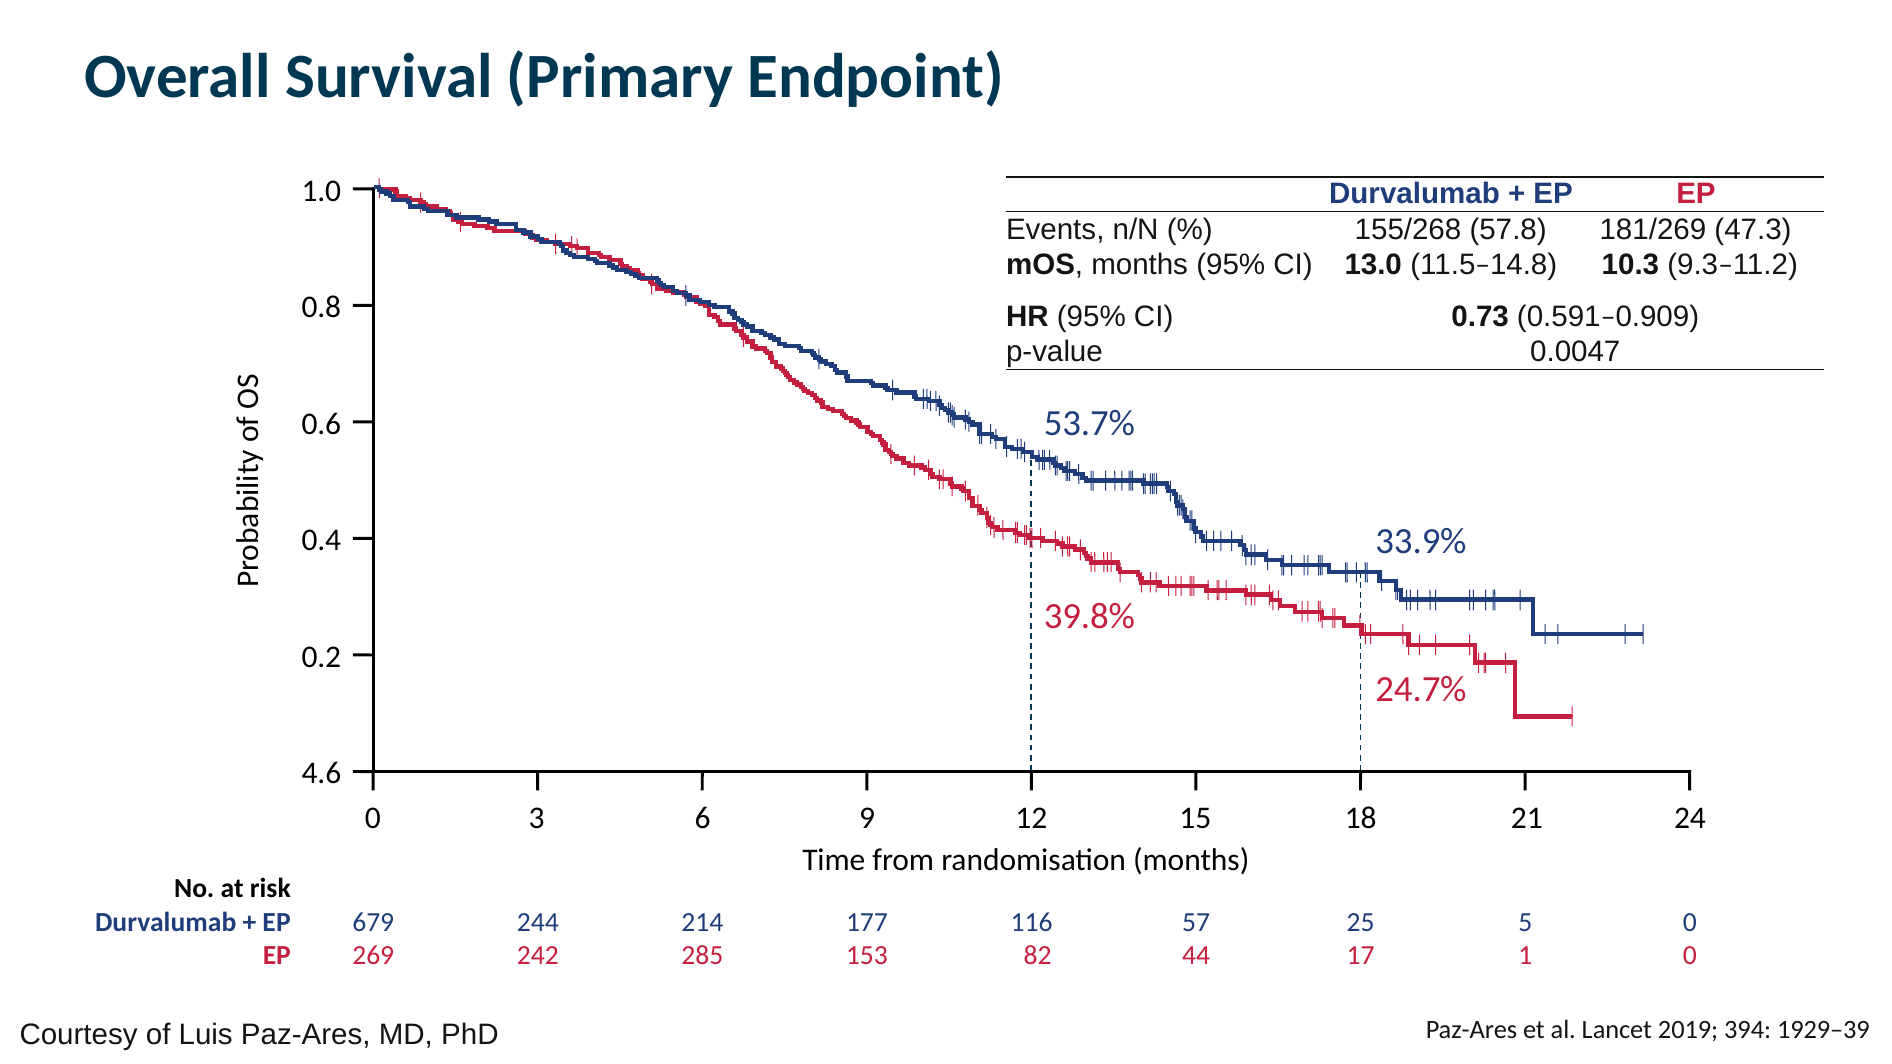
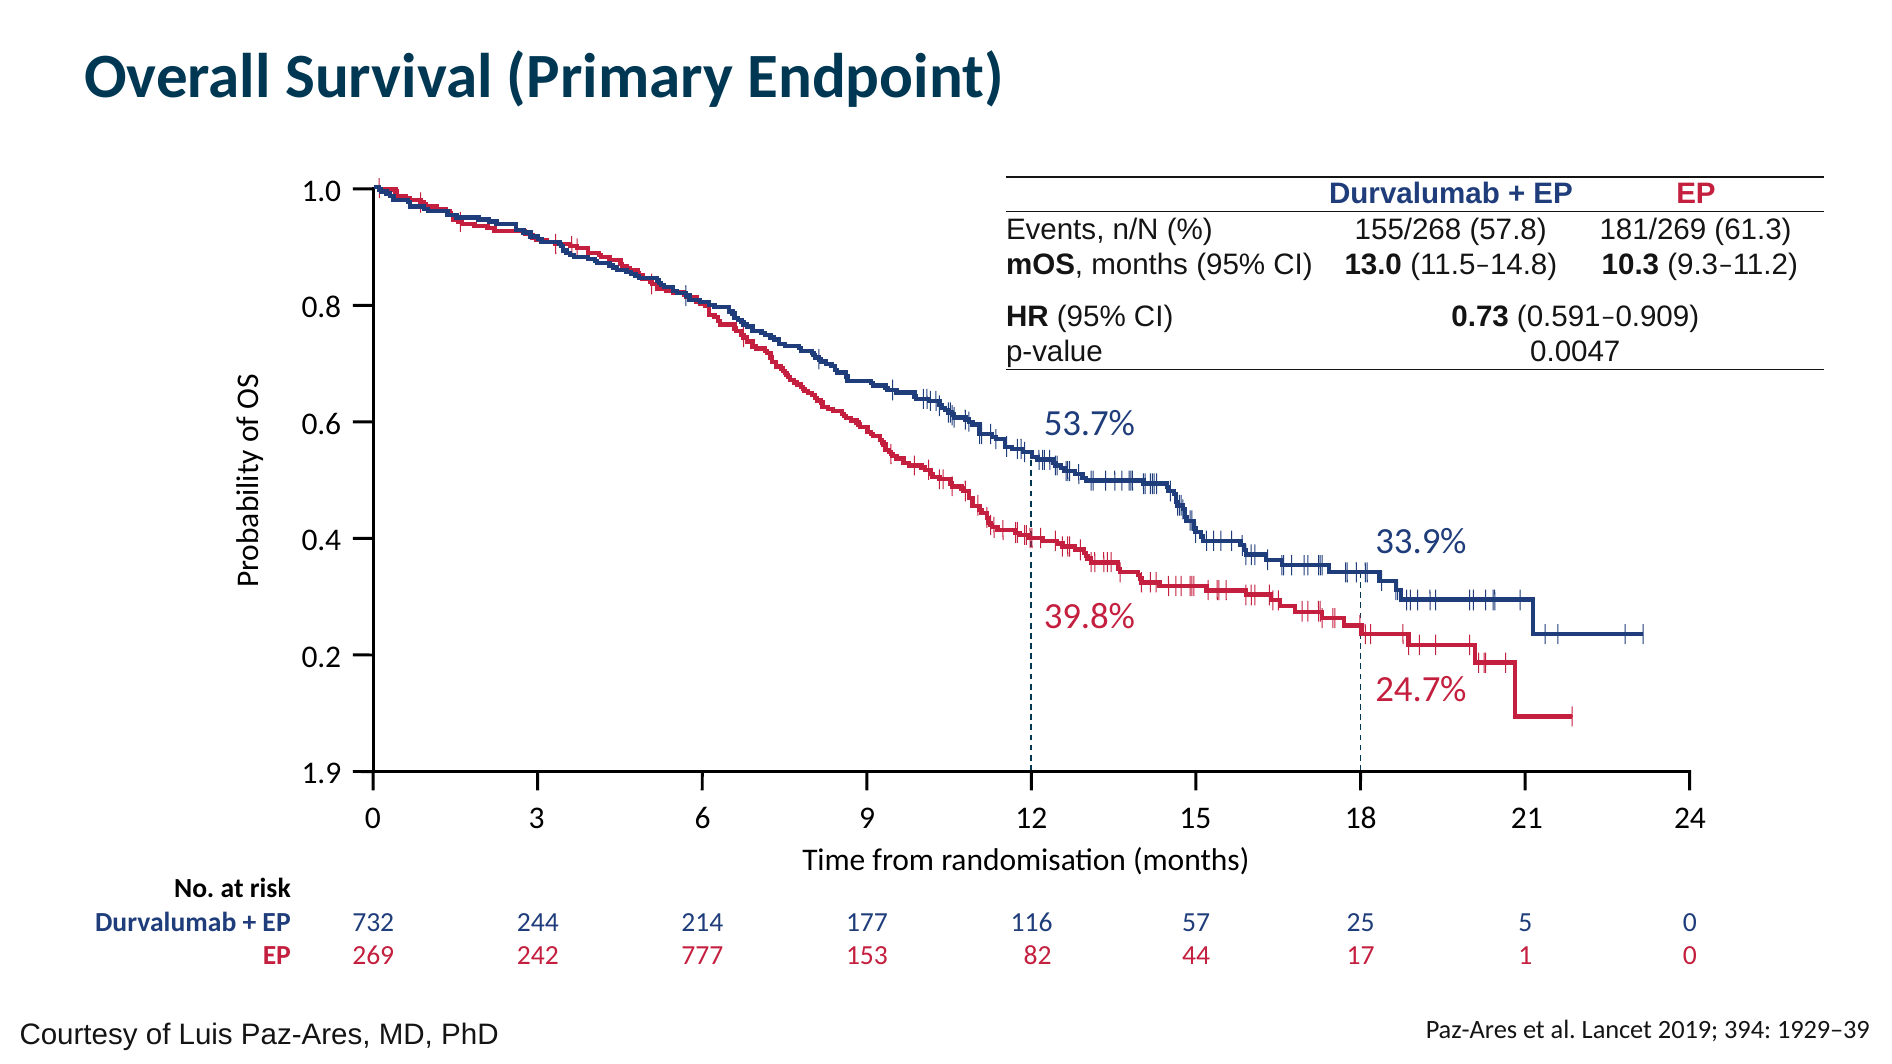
47.3: 47.3 -> 61.3 (1753, 230)
4.6: 4.6 -> 1.9 (321, 773)
679: 679 -> 732 (373, 922)
285: 285 -> 777 (702, 955)
